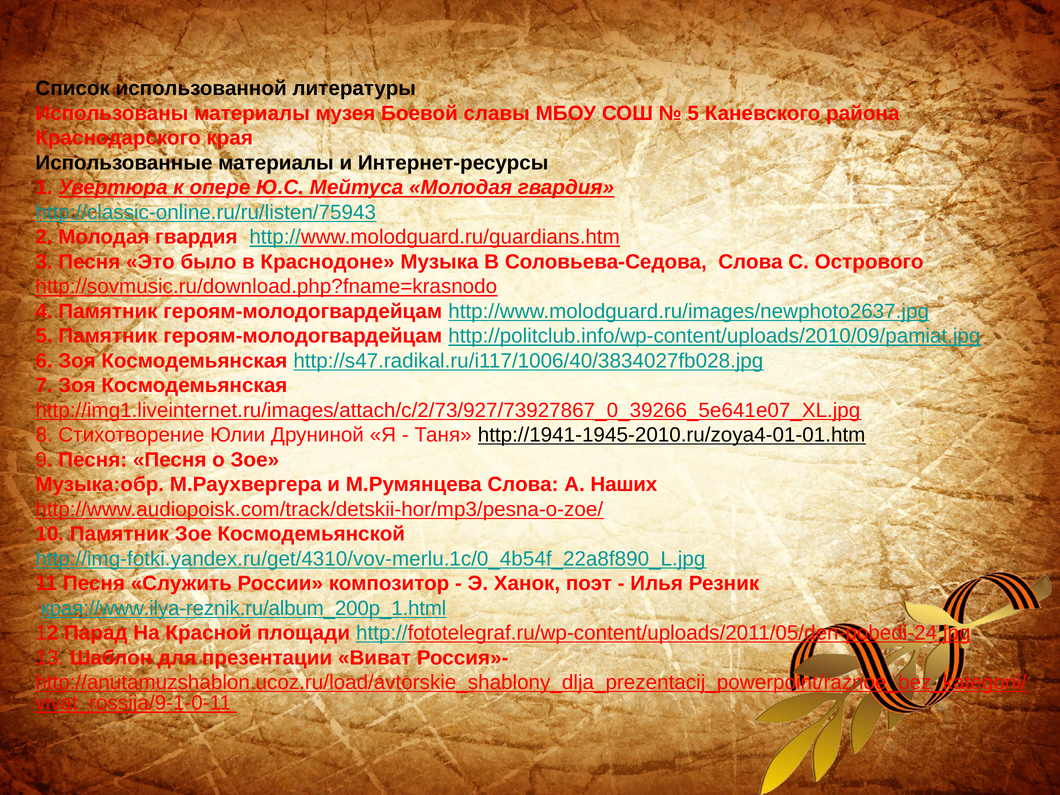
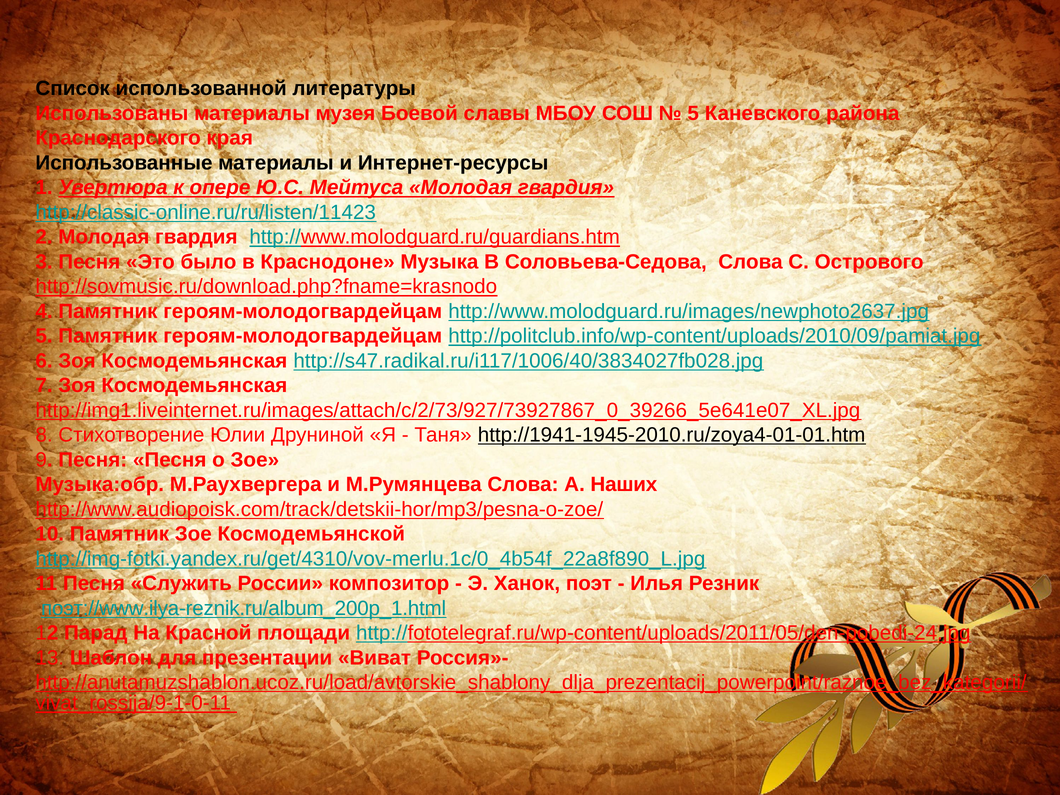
http://classic-online.ru/ru/listen/75943: http://classic-online.ru/ru/listen/75943 -> http://classic-online.ru/ru/listen/11423 (206, 212)
края://www.ilya-reznik.ru/album_200p_1.html: края://www.ilya-reznik.ru/album_200p_1.html -> поэт://www.ilya-reznik.ru/album_200p_1.html (244, 608)
